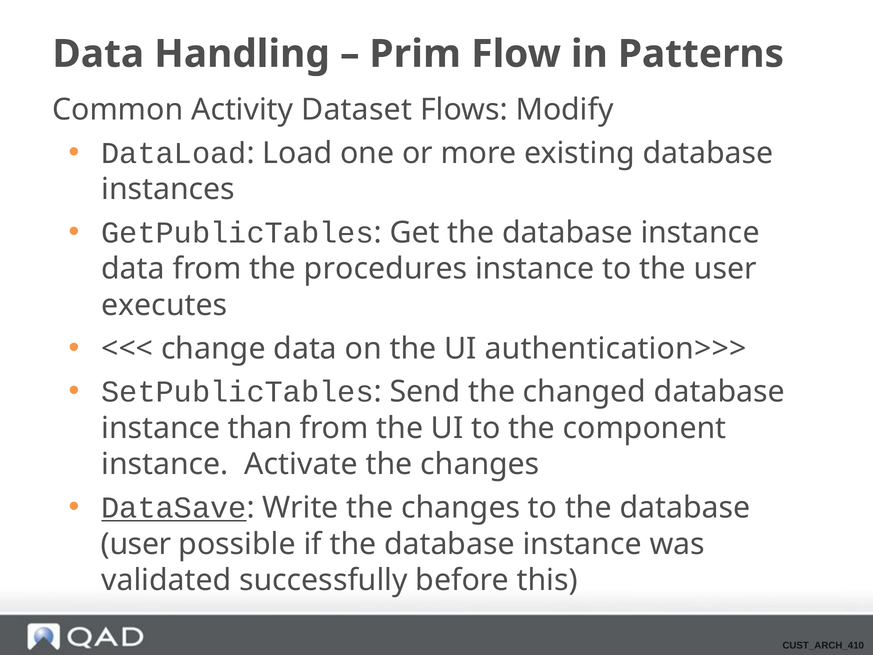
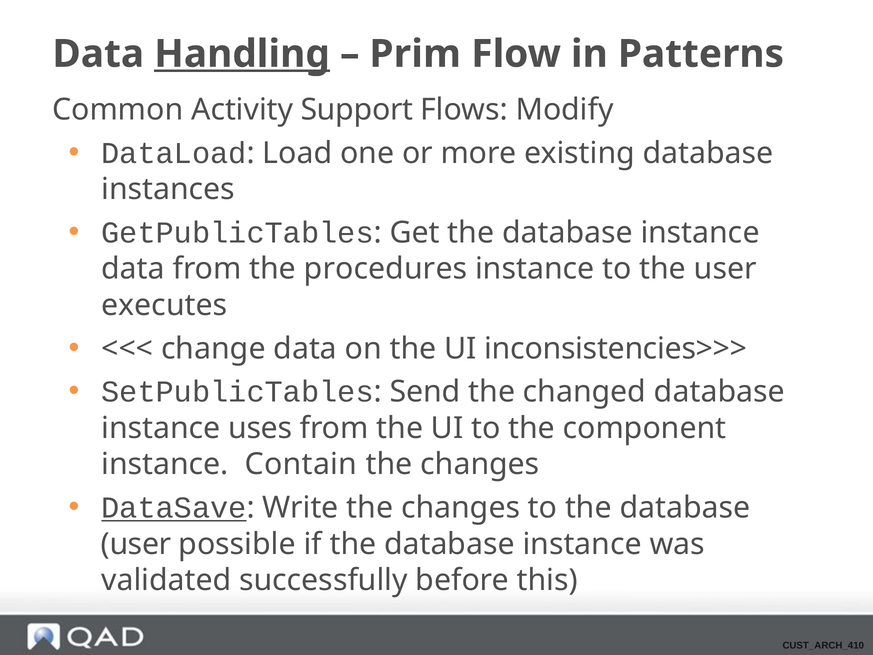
Handling underline: none -> present (242, 54)
Dataset: Dataset -> Support (357, 110)
authentication>>>: authentication>>> -> inconsistencies>>> (616, 348)
than: than -> uses (260, 428)
Activate: Activate -> Contain (301, 464)
